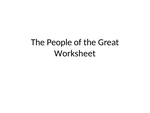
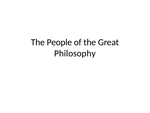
Worksheet: Worksheet -> Philosophy (75, 53)
